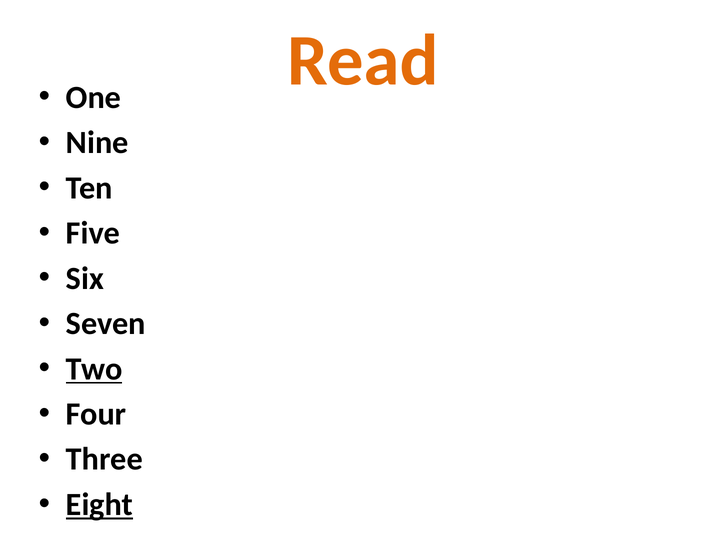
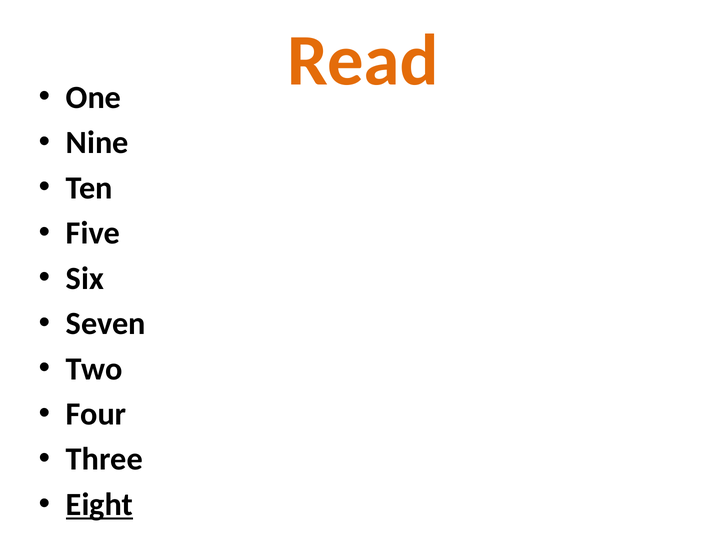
Two underline: present -> none (94, 369)
